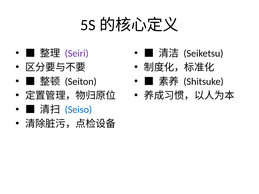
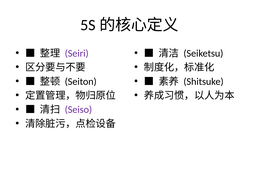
Seiso colour: blue -> purple (78, 110)
